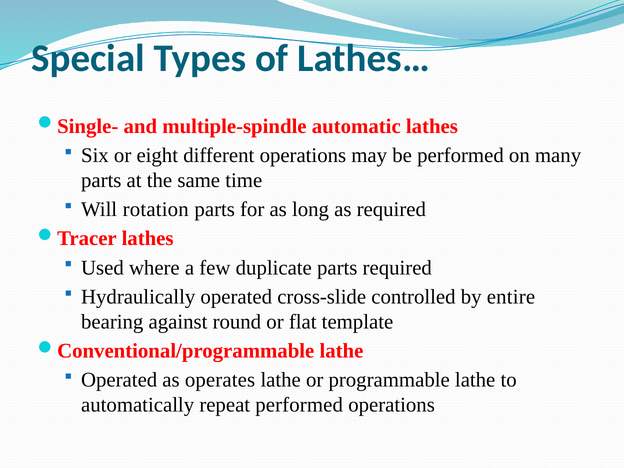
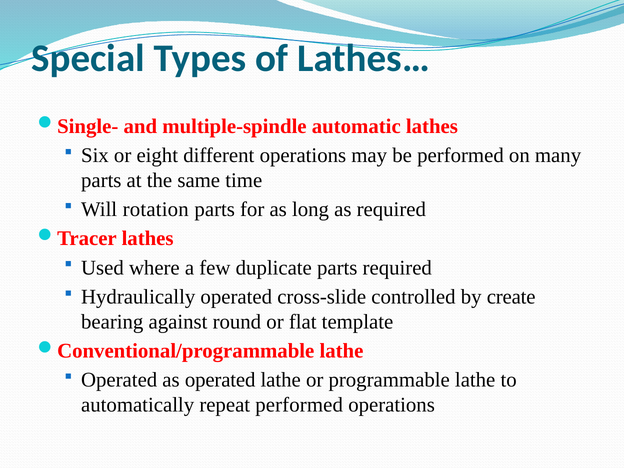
entire: entire -> create (511, 297)
as operates: operates -> operated (220, 380)
